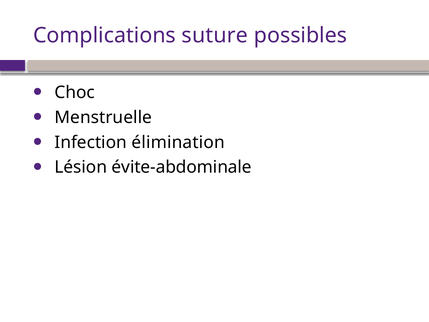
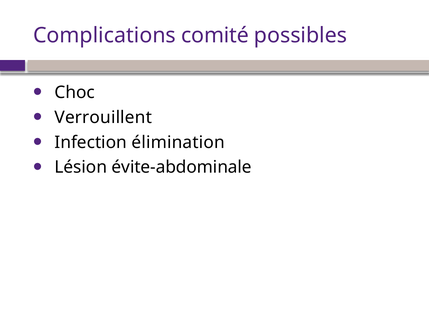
suture: suture -> comité (215, 35)
Menstruelle: Menstruelle -> Verrouillent (103, 117)
